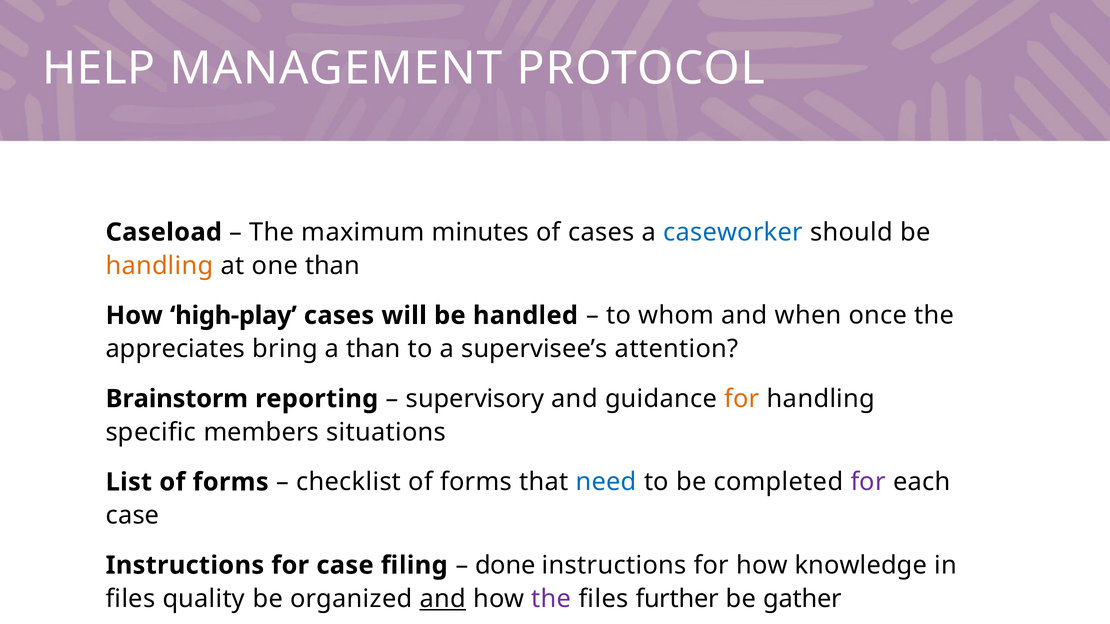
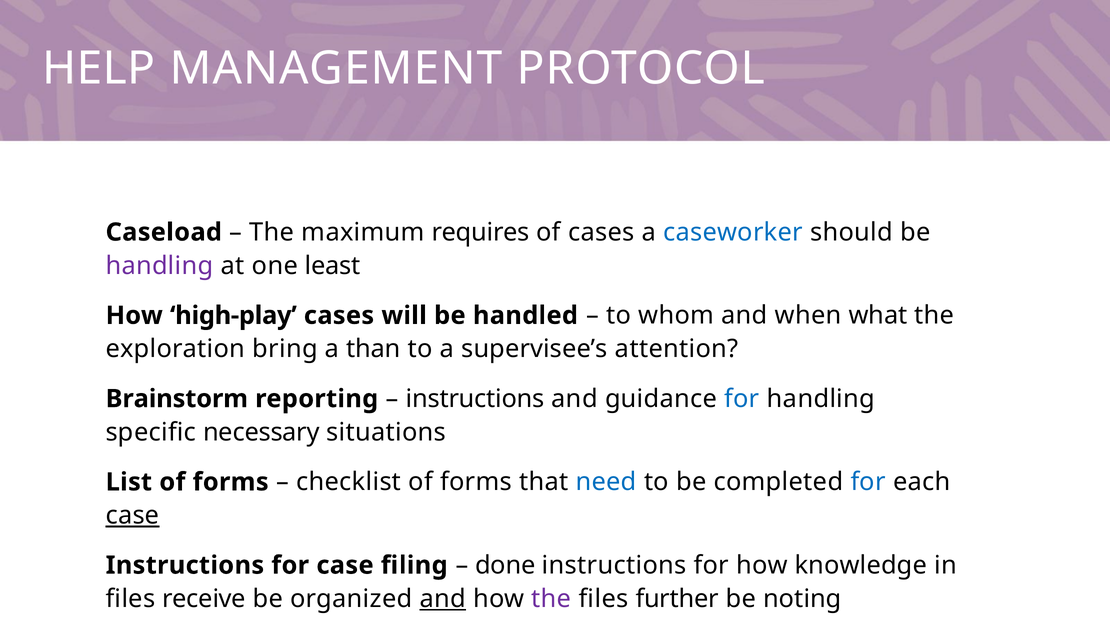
minutes: minutes -> requires (481, 232)
handling colour: orange -> purple (159, 266)
one than: than -> least (333, 266)
once: once -> what (878, 316)
appreciates: appreciates -> exploration (175, 349)
supervisory: supervisory -> instructions (475, 399)
for colour: orange -> blue (742, 399)
members: members -> necessary (261, 433)
for colour: purple -> blue (868, 482)
case underline: none -> present (132, 516)
quality: quality -> receive (204, 599)
gather: gather -> noting (802, 599)
